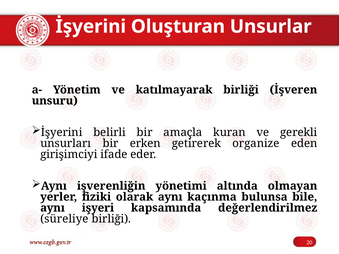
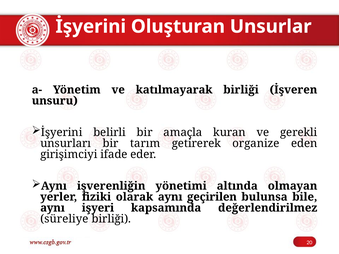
erken: erken -> tarım (145, 143)
kaçınma: kaçınma -> geçirilen (212, 197)
